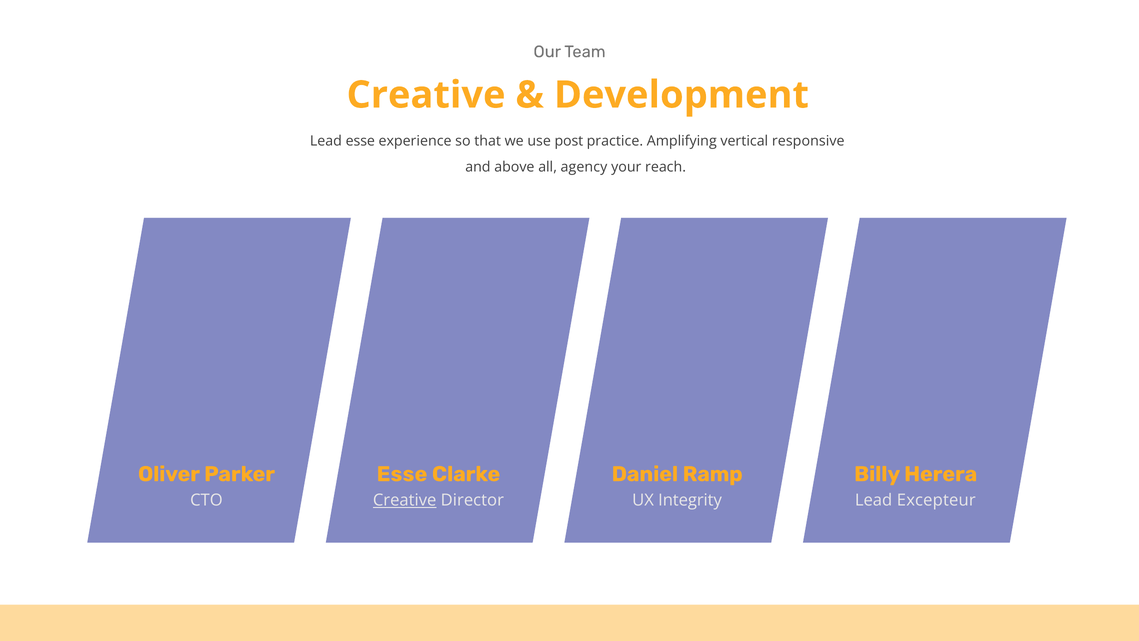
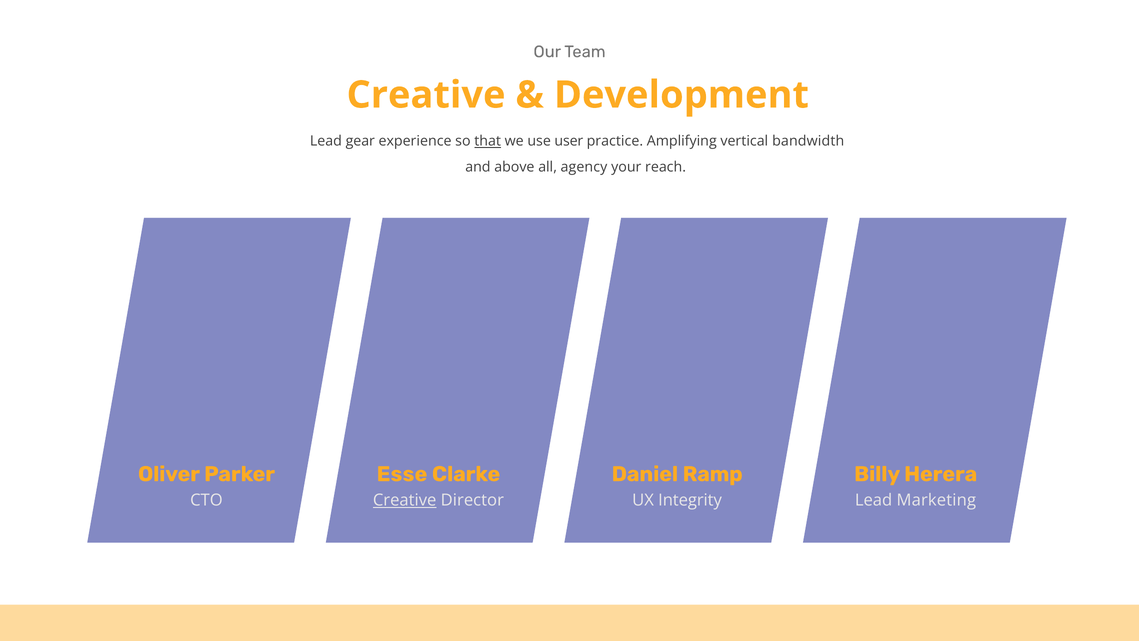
Lead esse: esse -> gear (360, 141)
that underline: none -> present (488, 141)
post: post -> user (569, 141)
responsive: responsive -> bandwidth (808, 141)
Excepteur: Excepteur -> Marketing (936, 500)
